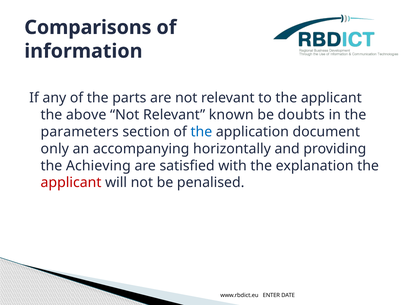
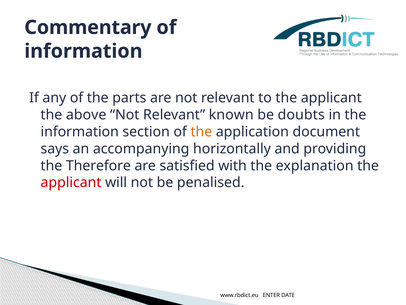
Comparisons: Comparisons -> Commentary (88, 27)
parameters: parameters -> information (80, 132)
the colour: blue -> orange (201, 132)
only: only -> says (55, 149)
Achieving: Achieving -> Therefore (98, 165)
